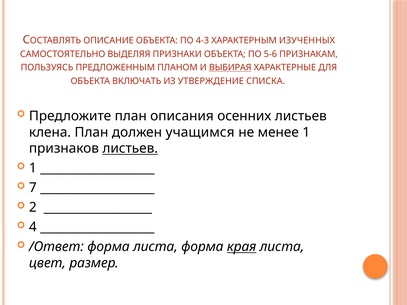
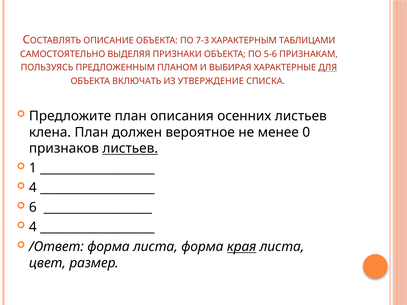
4-3: 4-3 -> 7-3 (202, 41)
ИЗУЧЕННЫХ: ИЗУЧЕННЫХ -> ТАБЛИЦАМИ (307, 41)
ВЫБИРАЯ underline: present -> none (230, 68)
ДЛЯ underline: none -> present (328, 68)
учащимся: учащимся -> вероятное (200, 132)
менее 1: 1 -> 0 (306, 132)
7: 7 -> 4 (33, 188)
2: 2 -> 6 (33, 208)
